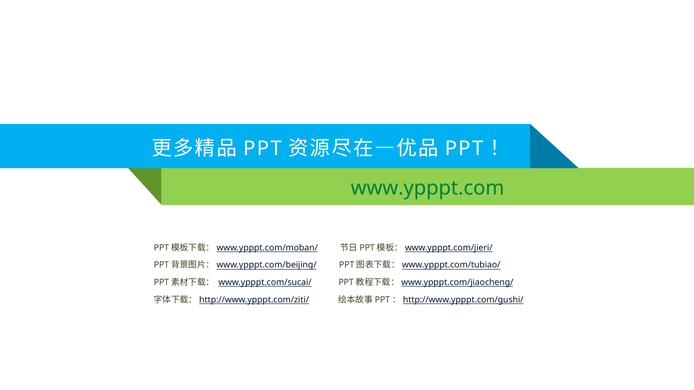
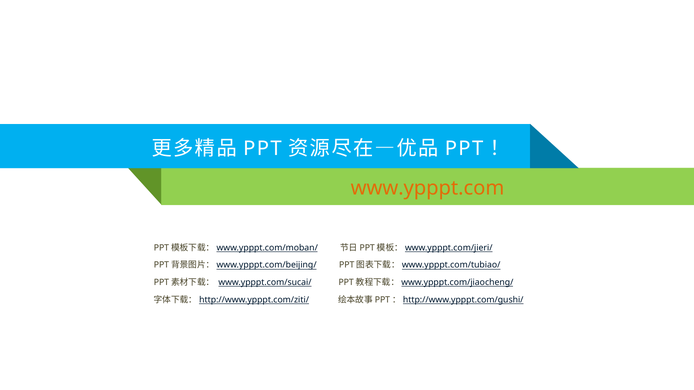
www.ypppt.com colour: green -> orange (428, 188)
